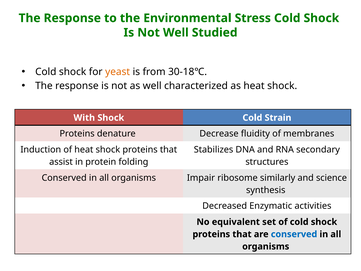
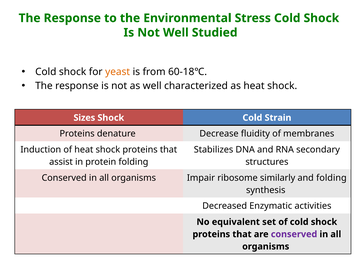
30-18℃: 30-18℃ -> 60-18℃ (188, 72)
With: With -> Sizes (84, 118)
and science: science -> folding (331, 178)
conserved colour: blue -> purple (294, 234)
